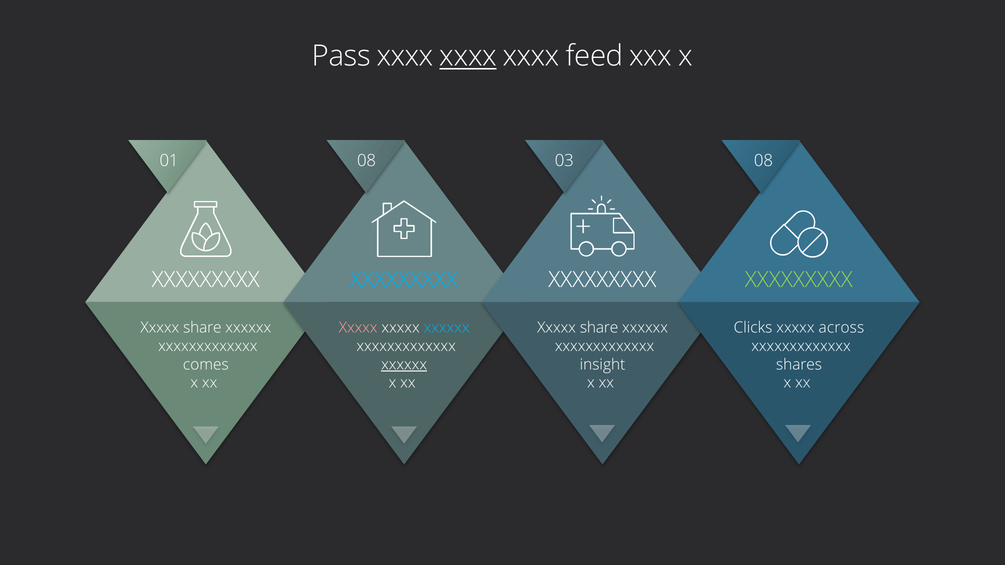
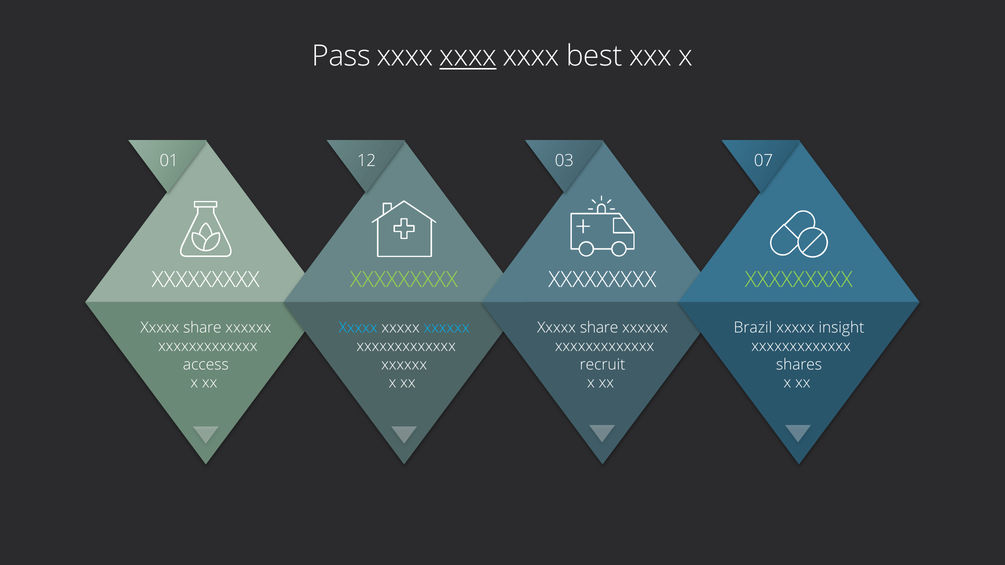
feed: feed -> best (594, 56)
01 08: 08 -> 12 (367, 161)
03 08: 08 -> 07 (763, 161)
XXXXXXXXX colour: light blue -> light green (404, 280)
Xxxxx colour: pink -> light blue (358, 328)
Clicks: Clicks -> Brazil (753, 328)
across: across -> insight (841, 328)
comes: comes -> access (206, 365)
xxxxxx underline: present -> none (404, 365)
insight: insight -> recruit (603, 365)
